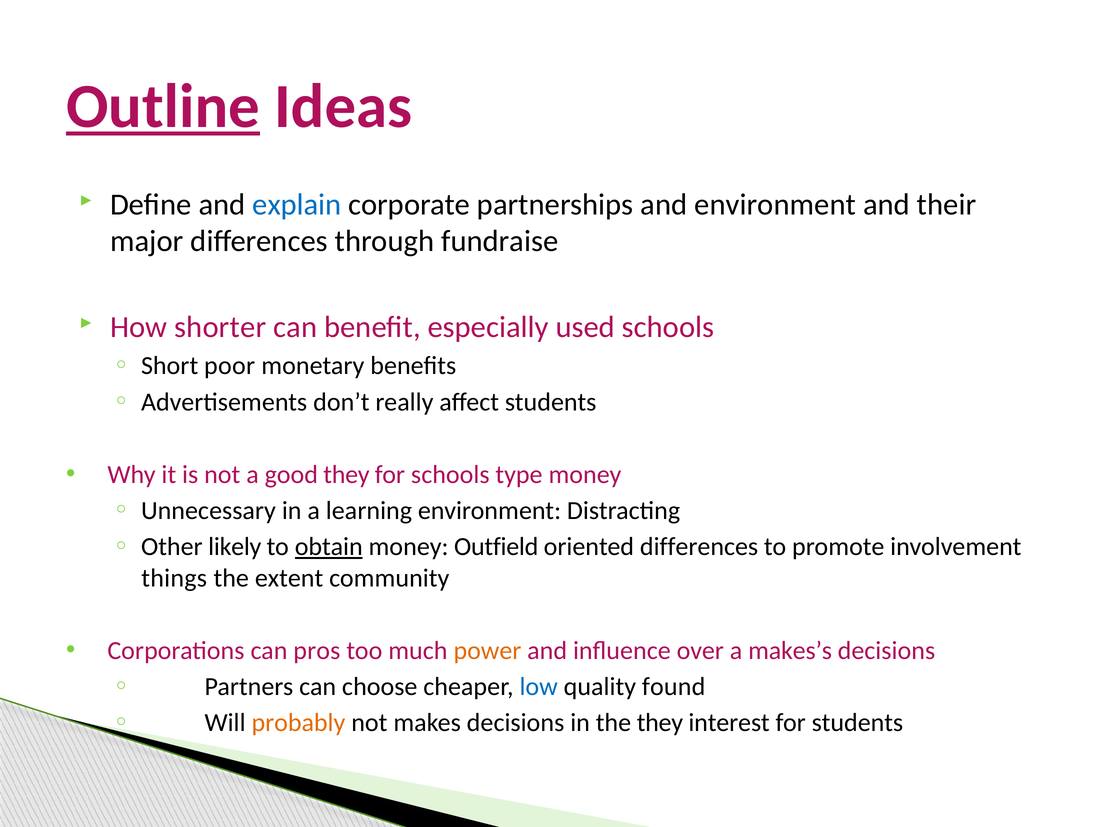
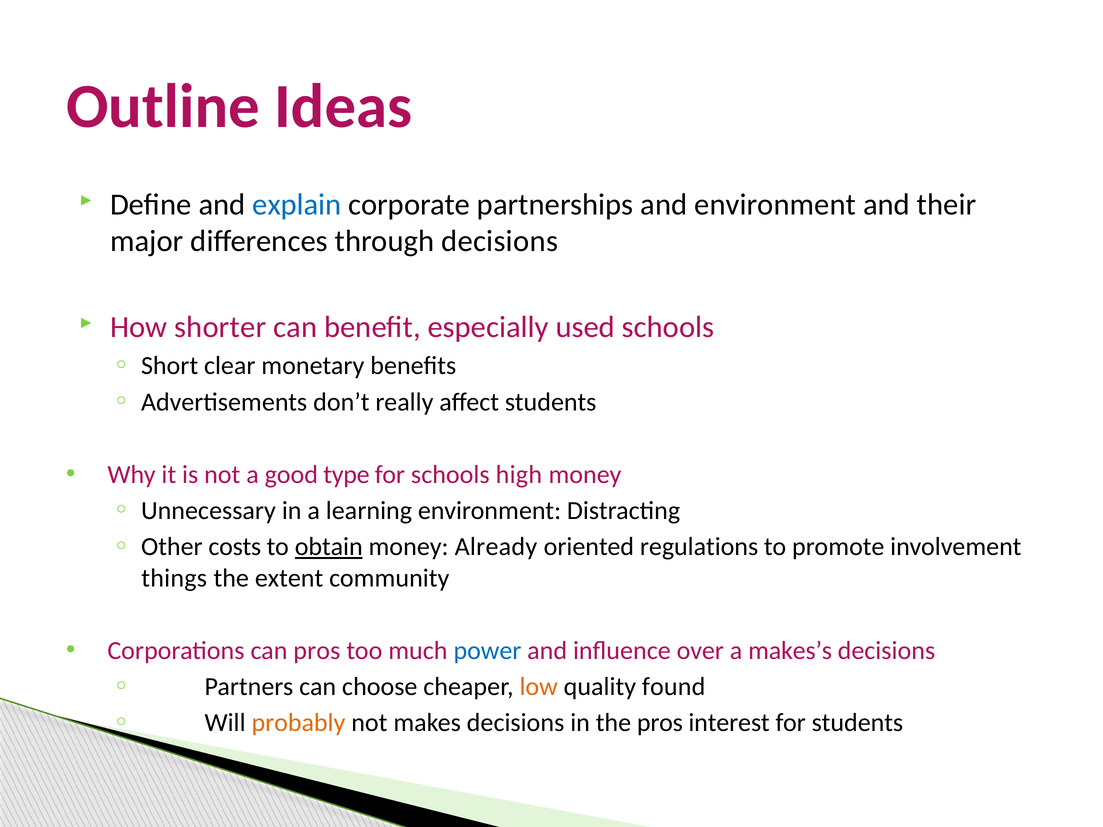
Outline underline: present -> none (163, 106)
through fundraise: fundraise -> decisions (500, 241)
poor: poor -> clear (230, 366)
good they: they -> type (346, 475)
type: type -> high (519, 475)
likely: likely -> costs (235, 547)
Outfield: Outfield -> Already (496, 547)
oriented differences: differences -> regulations (699, 547)
power colour: orange -> blue (487, 651)
low colour: blue -> orange (539, 687)
the they: they -> pros (660, 723)
